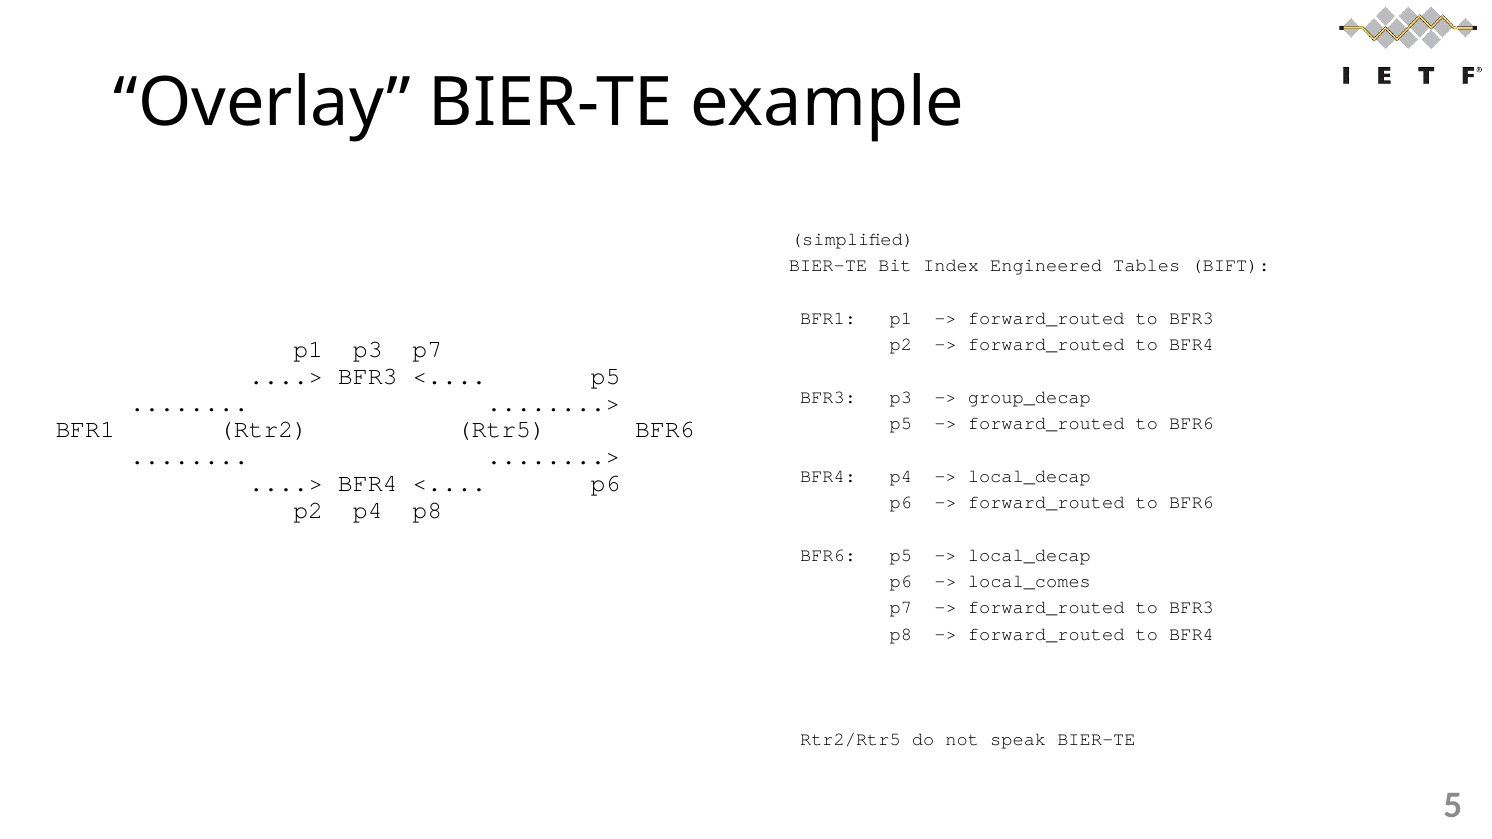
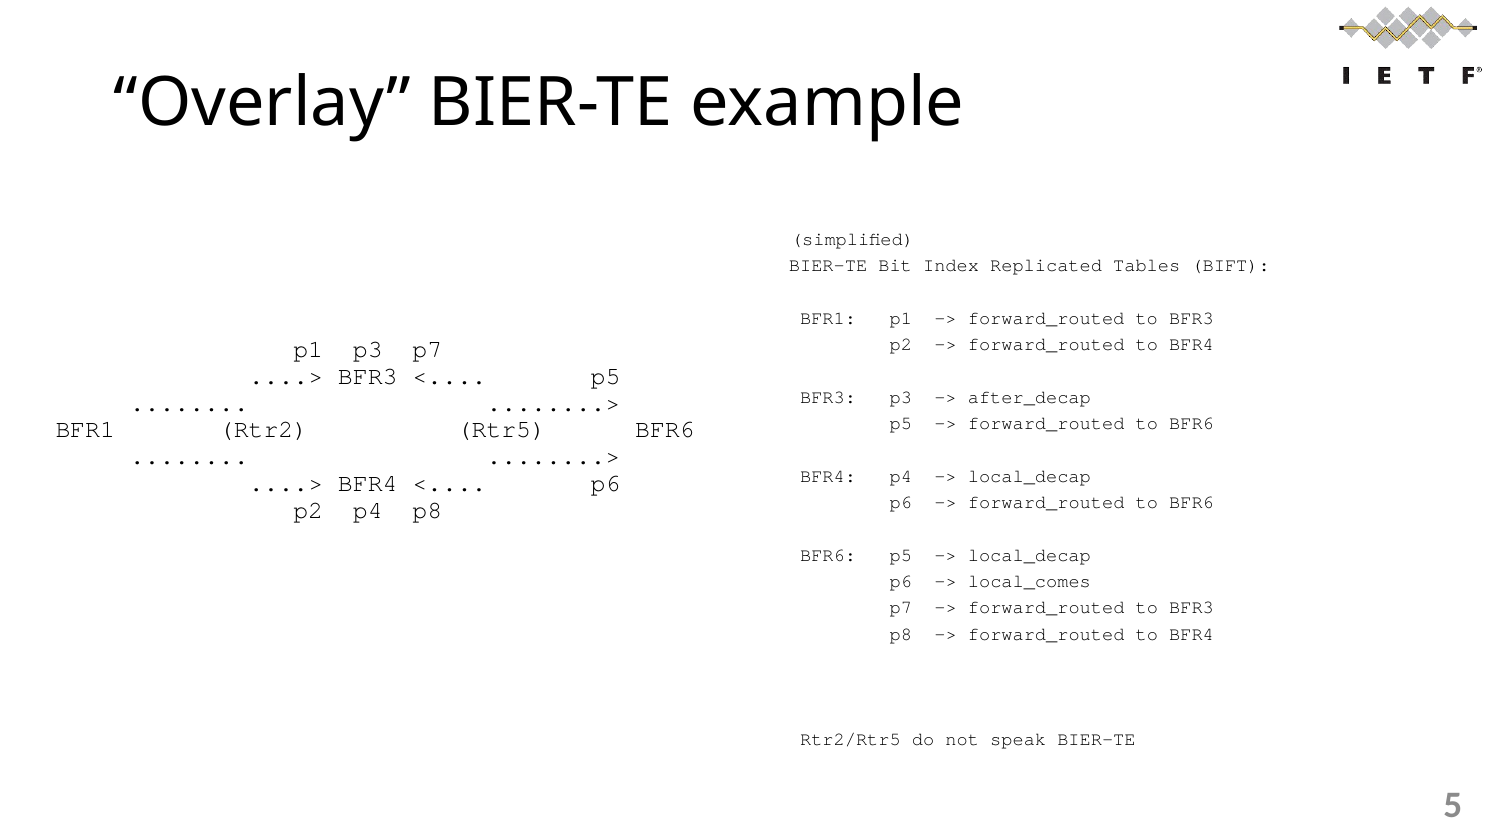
Engineered: Engineered -> Replicated (1046, 265)
group_decap: group_decap -> after_decap (1029, 397)
